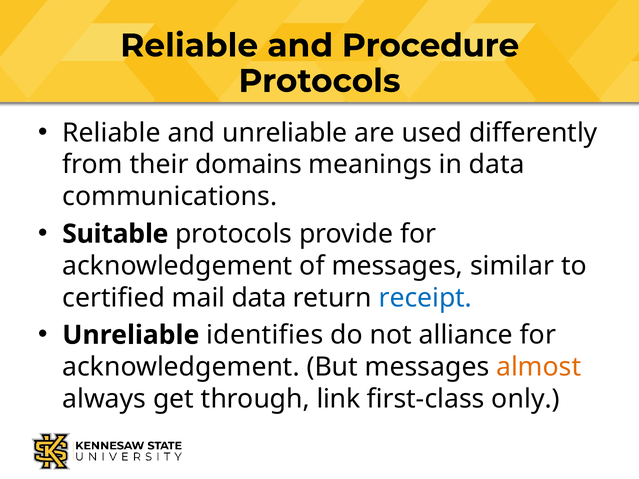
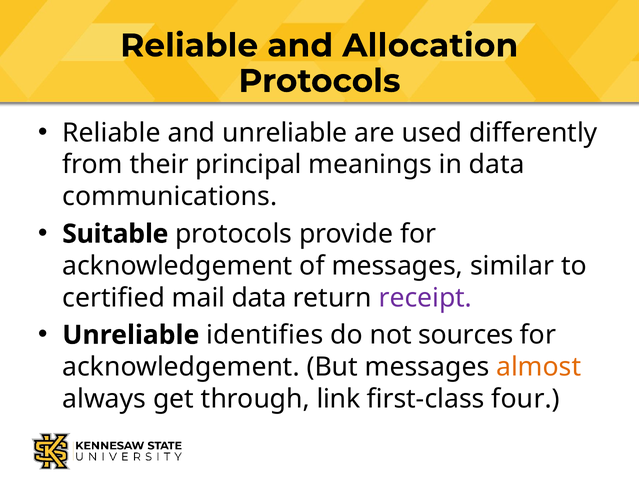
Procedure: Procedure -> Allocation (430, 46)
domains: domains -> principal (249, 165)
receipt colour: blue -> purple (425, 298)
alliance: alliance -> sources (466, 335)
only: only -> four (526, 399)
